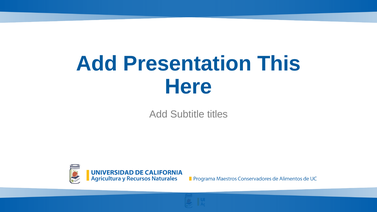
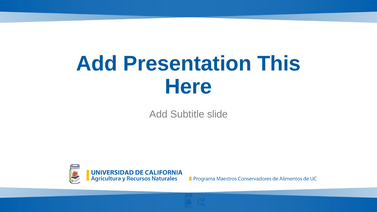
titles: titles -> slide (217, 114)
